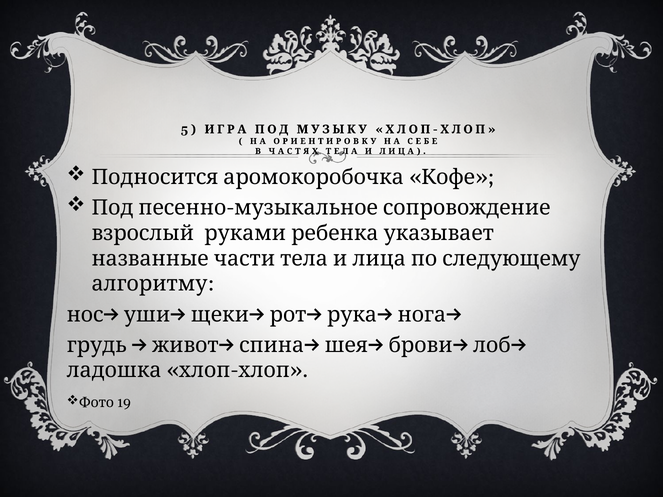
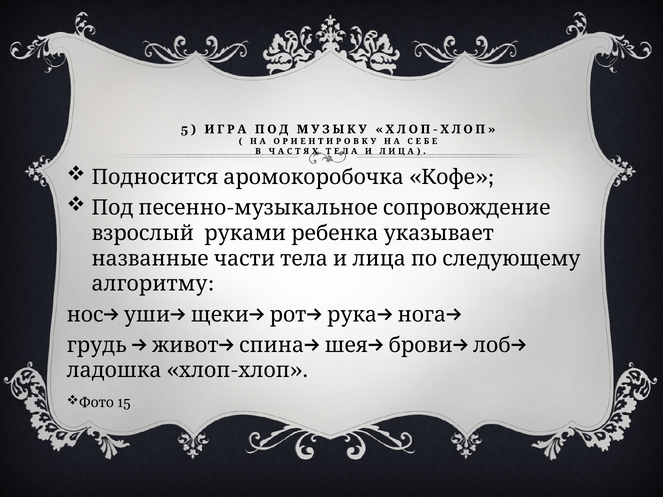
19: 19 -> 15 (124, 403)
